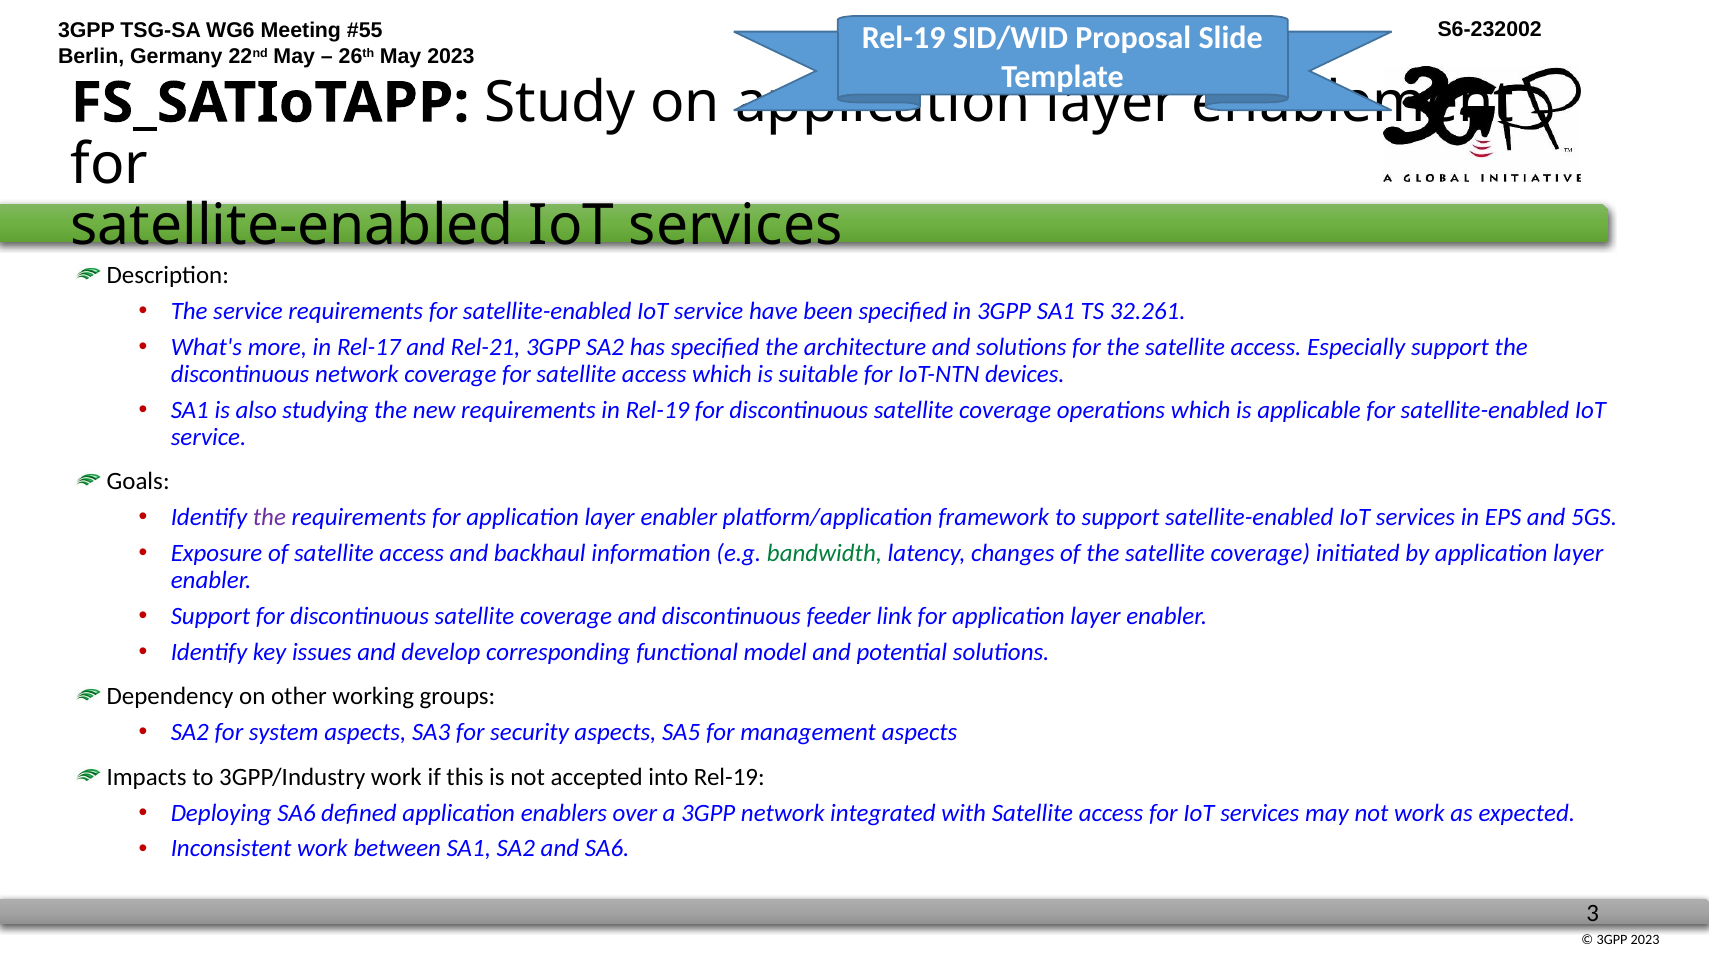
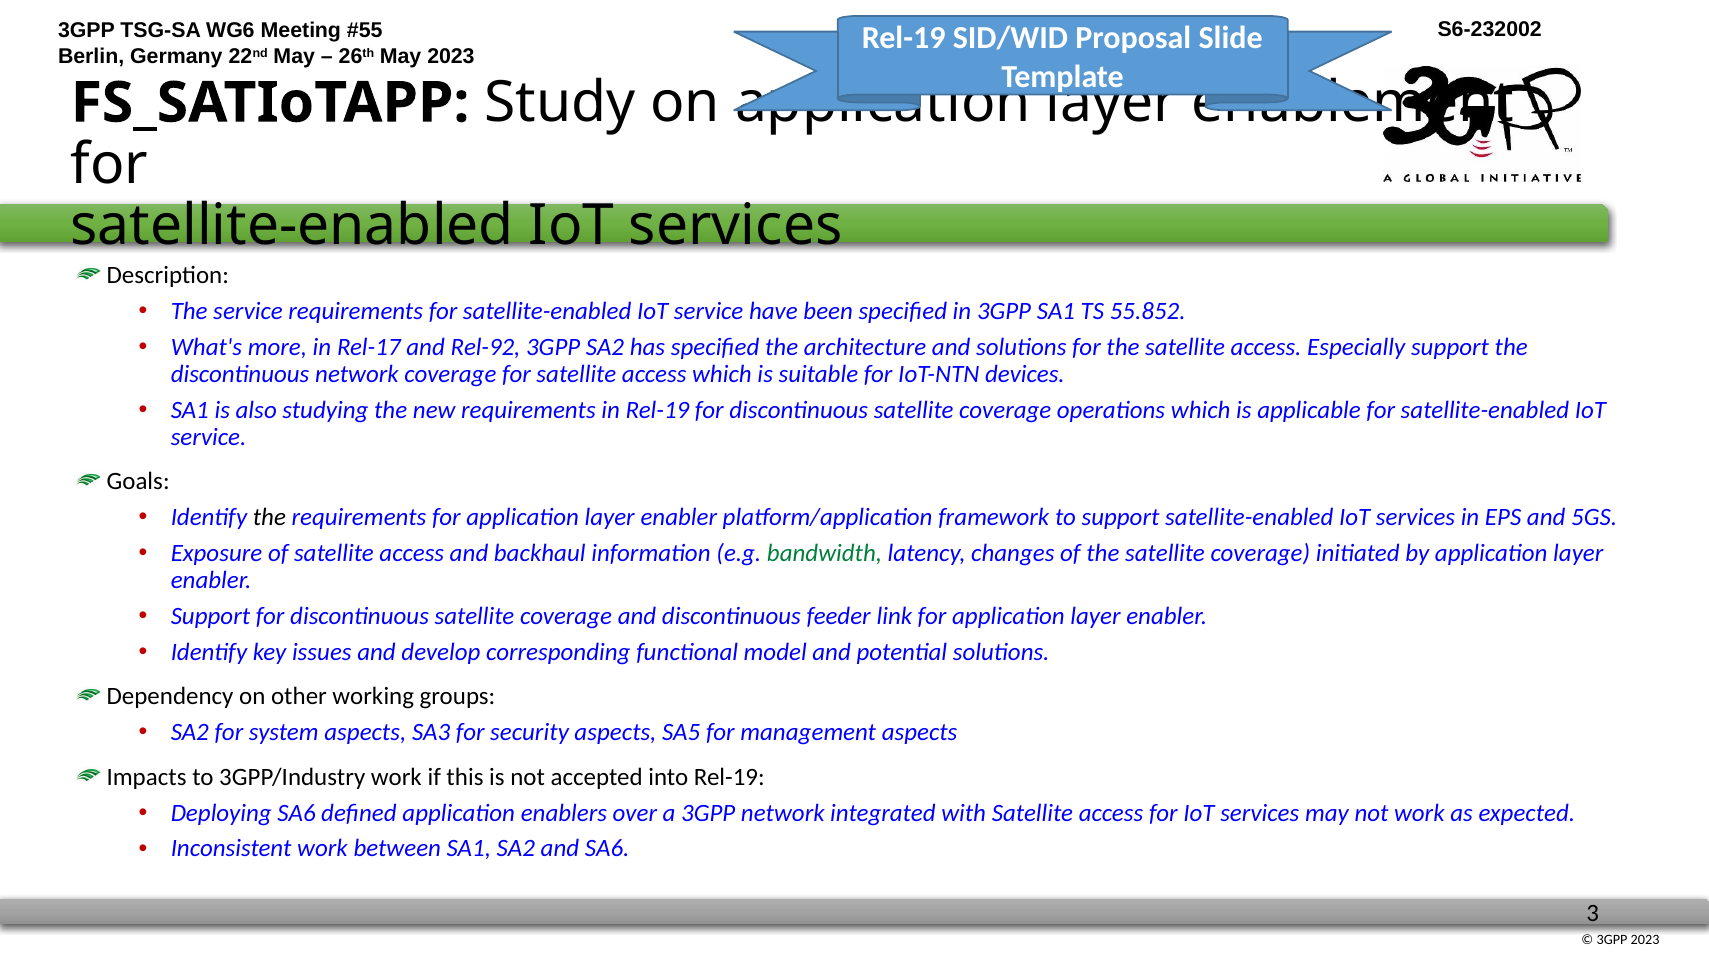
32.261: 32.261 -> 55.852 (1148, 311)
Rel-21: Rel-21 -> Rel-92 (485, 347)
the colour: purple -> black (269, 518)
